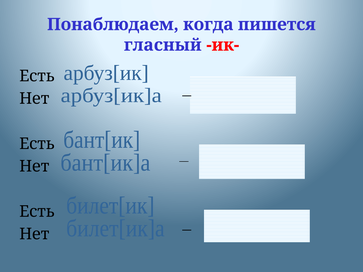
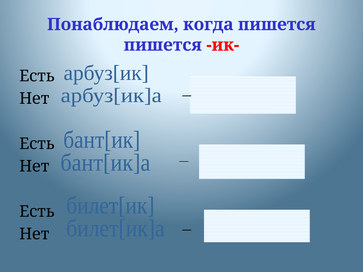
гласный: гласный -> пишется (163, 45)
